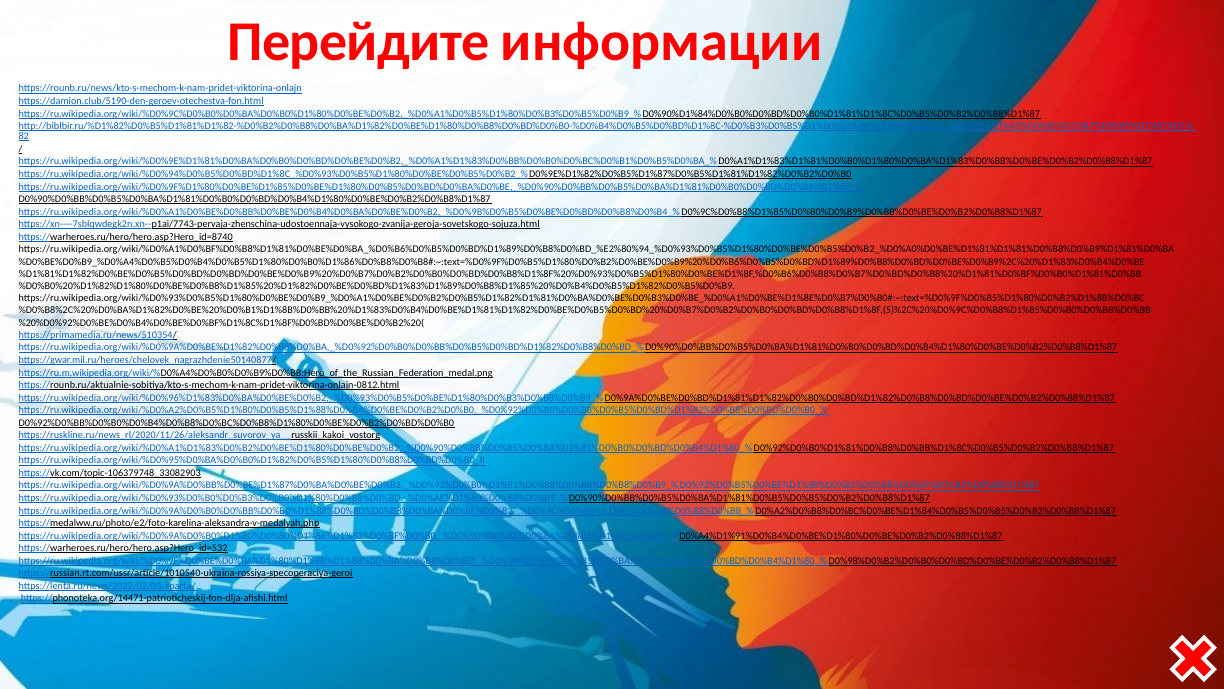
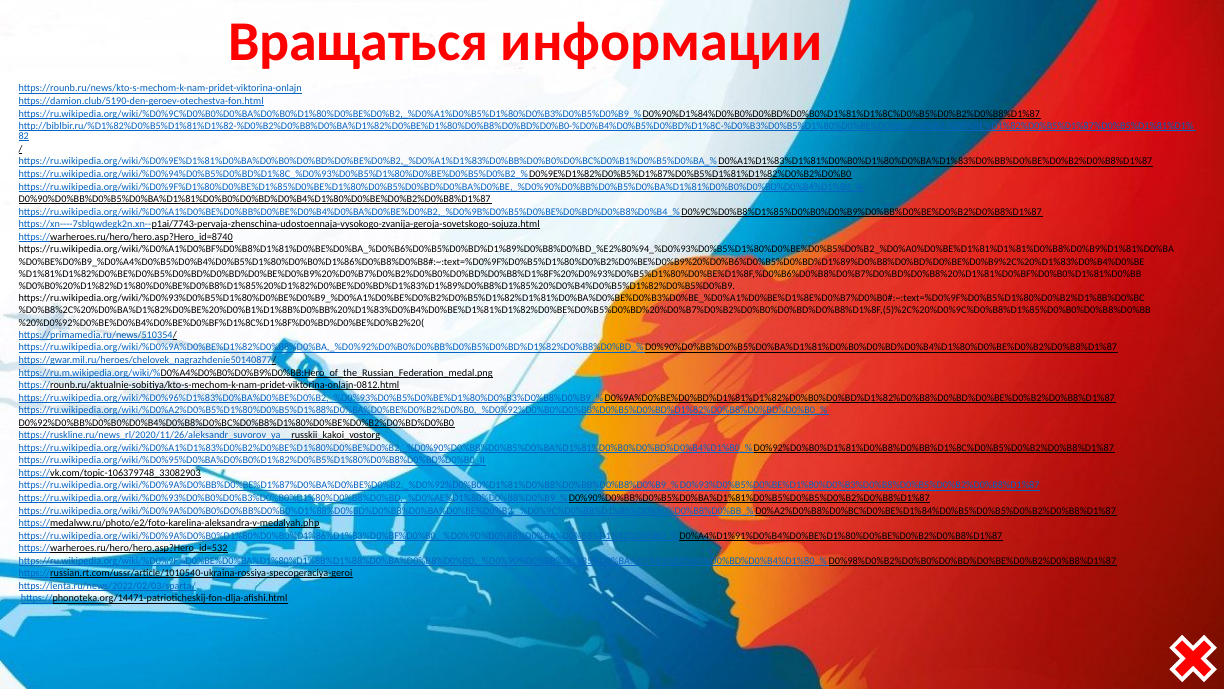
Перейдите: Перейдите -> Вращаться (358, 42)
